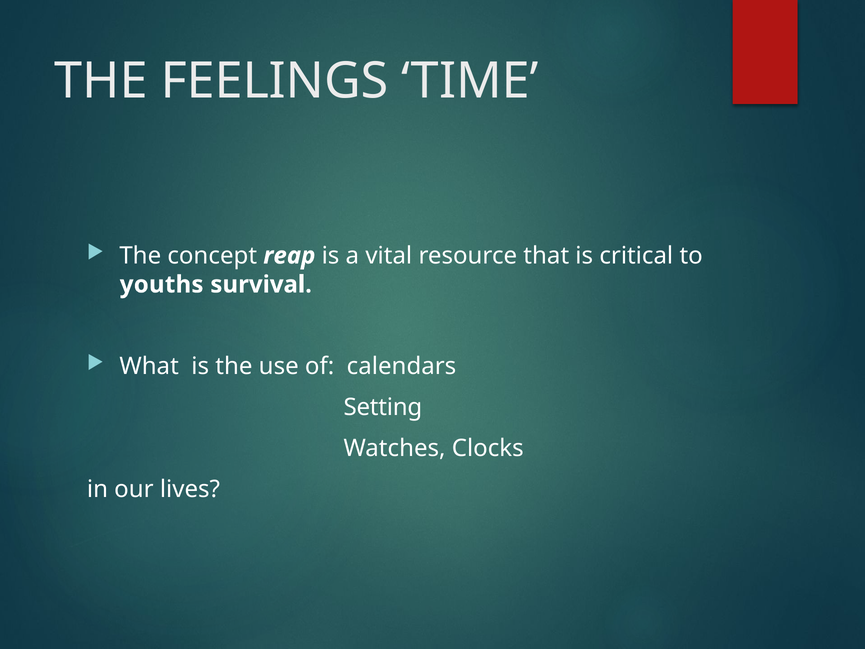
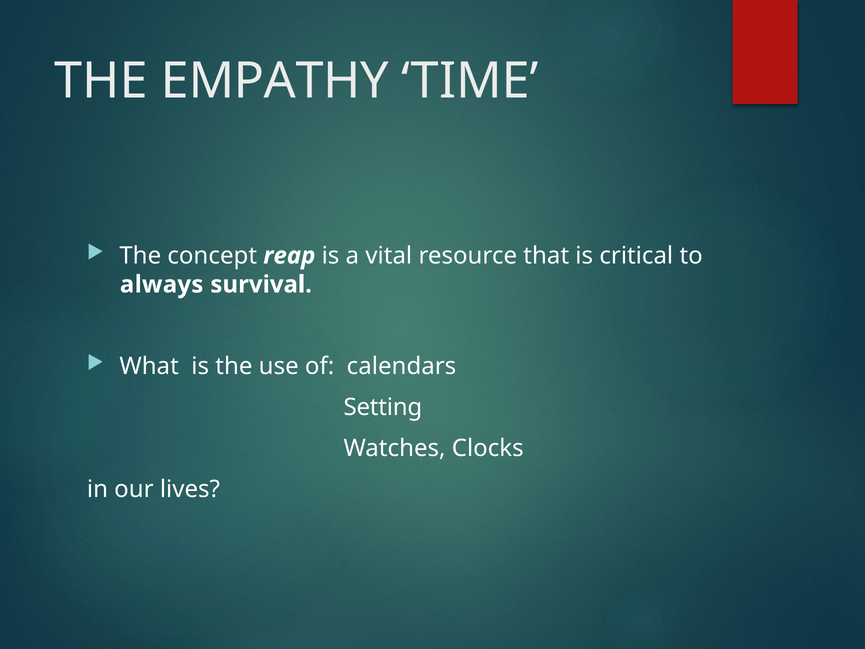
FEELINGS: FEELINGS -> EMPATHY (275, 81)
youths: youths -> always (162, 284)
